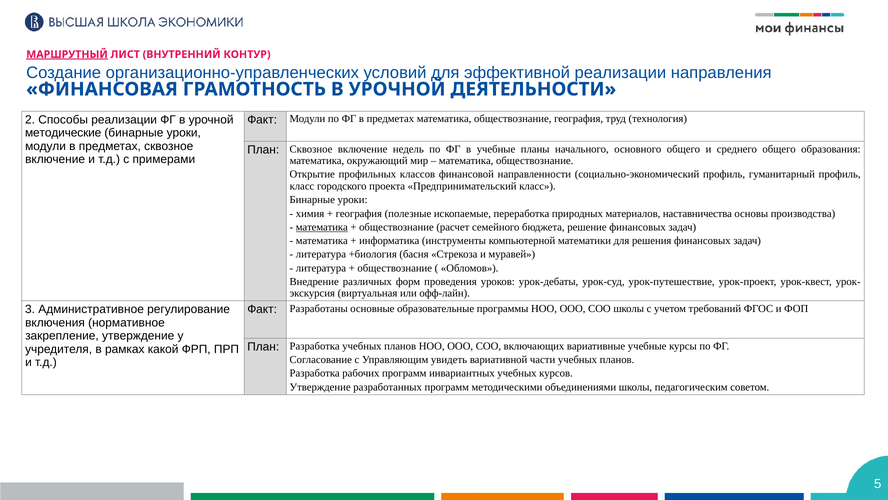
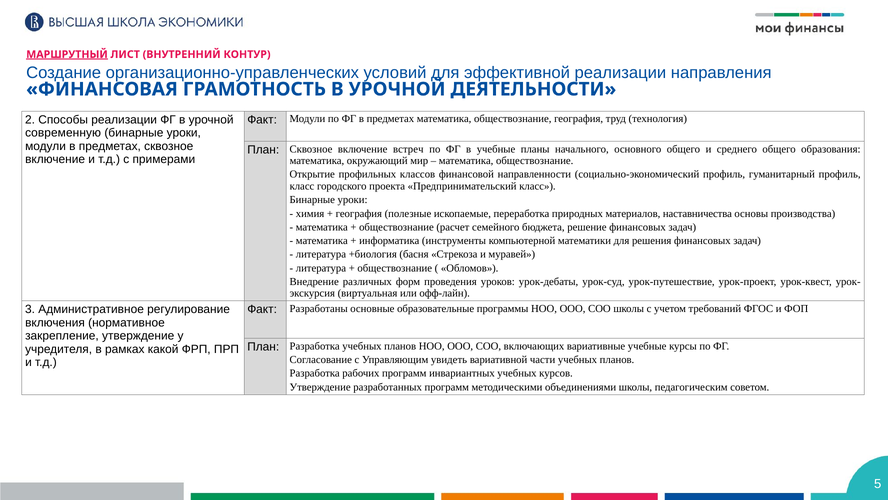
методические: методические -> современную (63, 133)
недель: недель -> встреч (408, 149)
математика underline: present -> none (322, 227)
